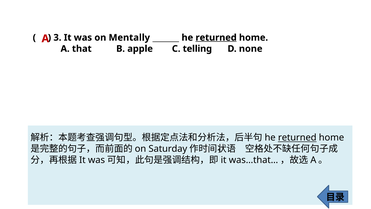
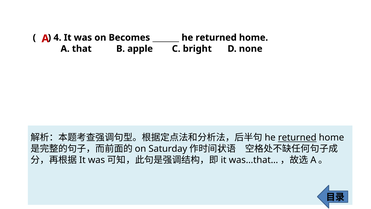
3: 3 -> 4 (57, 38)
Mentally: Mentally -> Becomes (129, 38)
returned underline: present -> none (216, 38)
telling: telling -> bright (197, 49)
